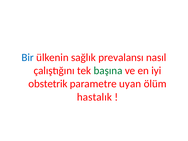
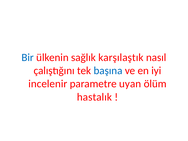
prevalansı: prevalansı -> karşılaştık (121, 57)
başına colour: green -> blue (108, 71)
obstetrik: obstetrik -> incelenir (48, 84)
